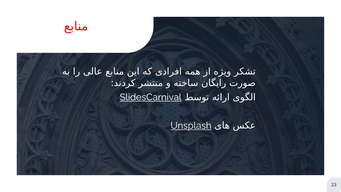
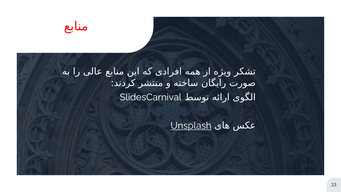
SlidesCarnival underline: present -> none (151, 97)
